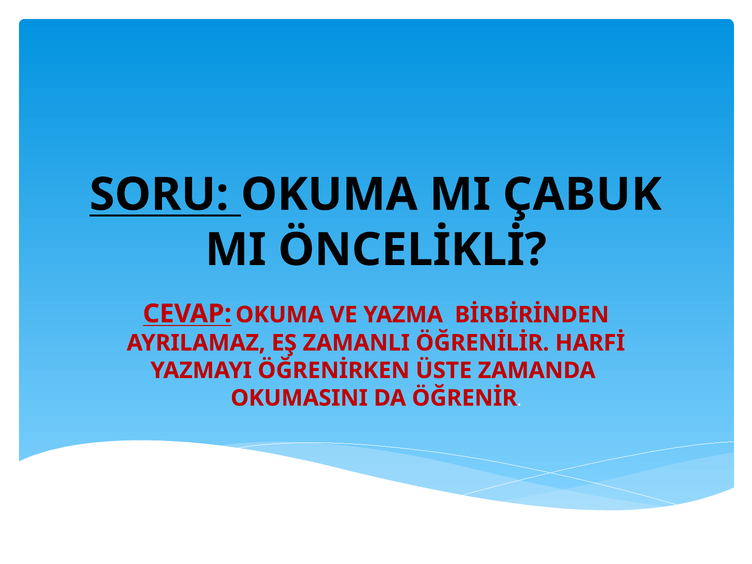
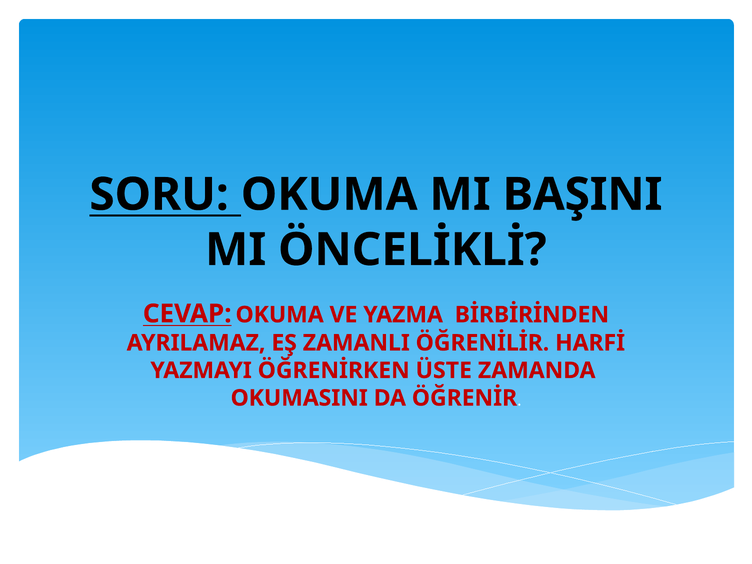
ÇABUK: ÇABUK -> BAŞINI (583, 195)
